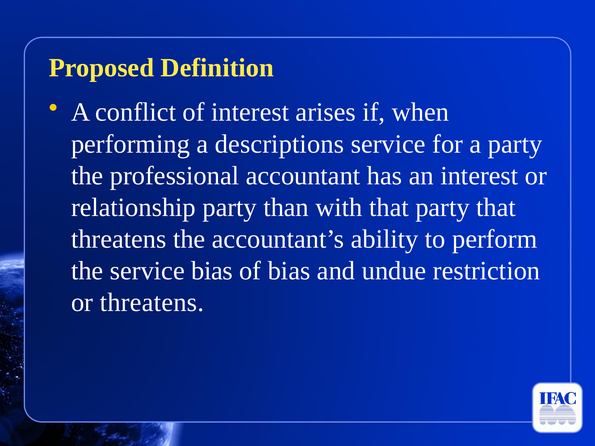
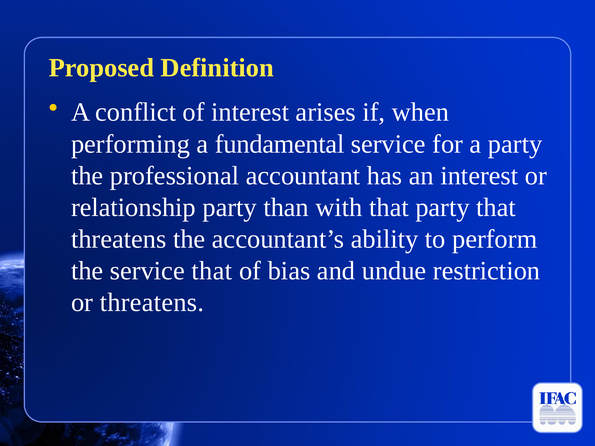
descriptions: descriptions -> fundamental (280, 144)
service bias: bias -> that (212, 271)
